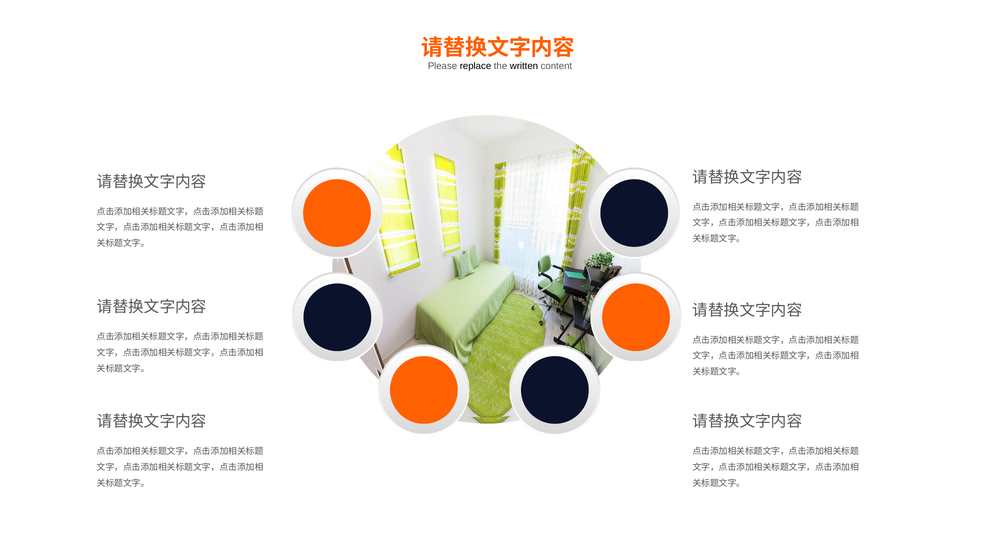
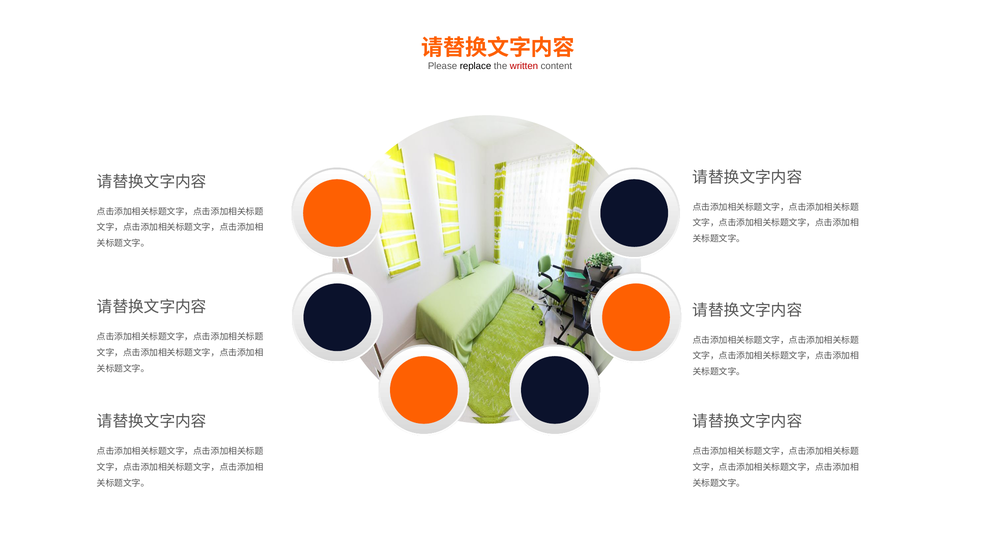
written colour: black -> red (524, 66)
